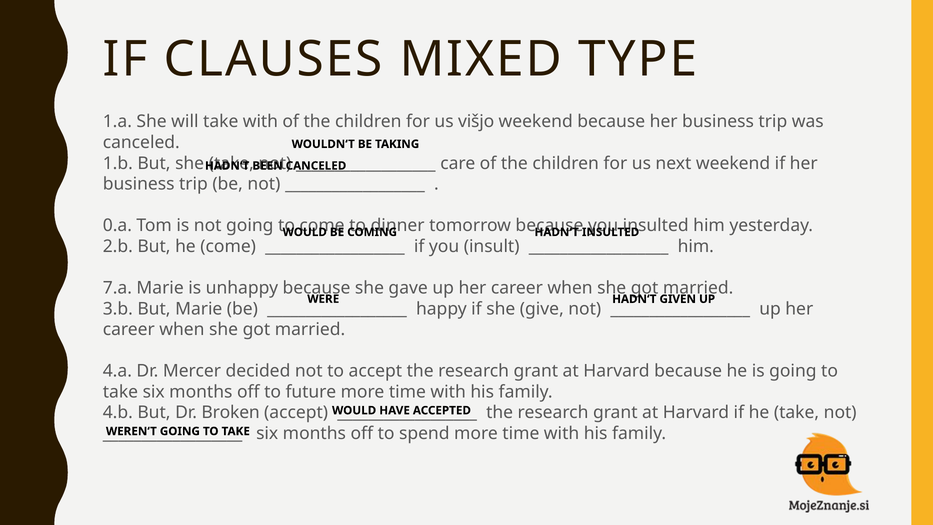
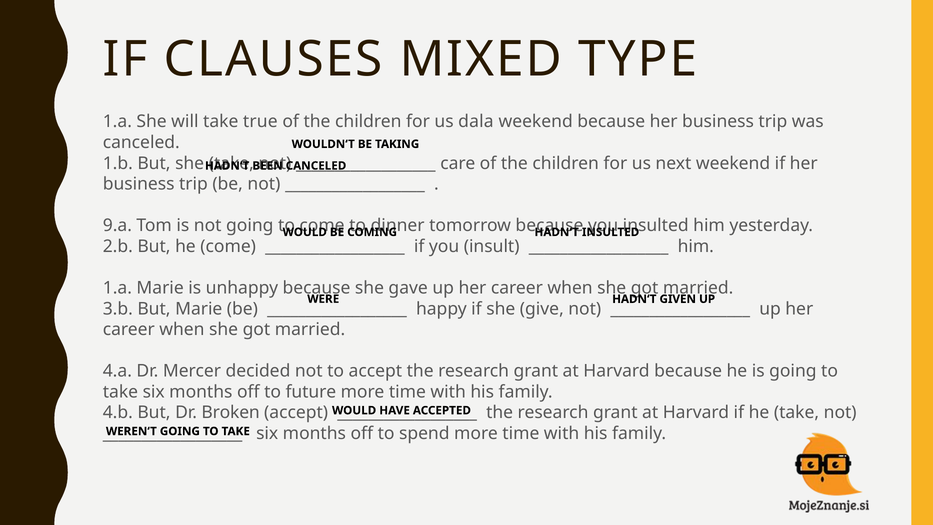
take with: with -> true (260, 122)
višjo: višjo -> dala (476, 122)
0.a: 0.a -> 9.a (117, 226)
7.a: 7.a -> 1.a (117, 288)
